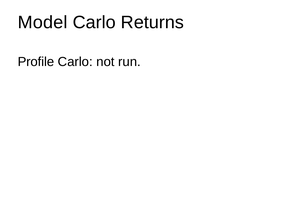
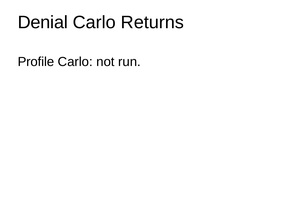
Model: Model -> Denial (43, 22)
